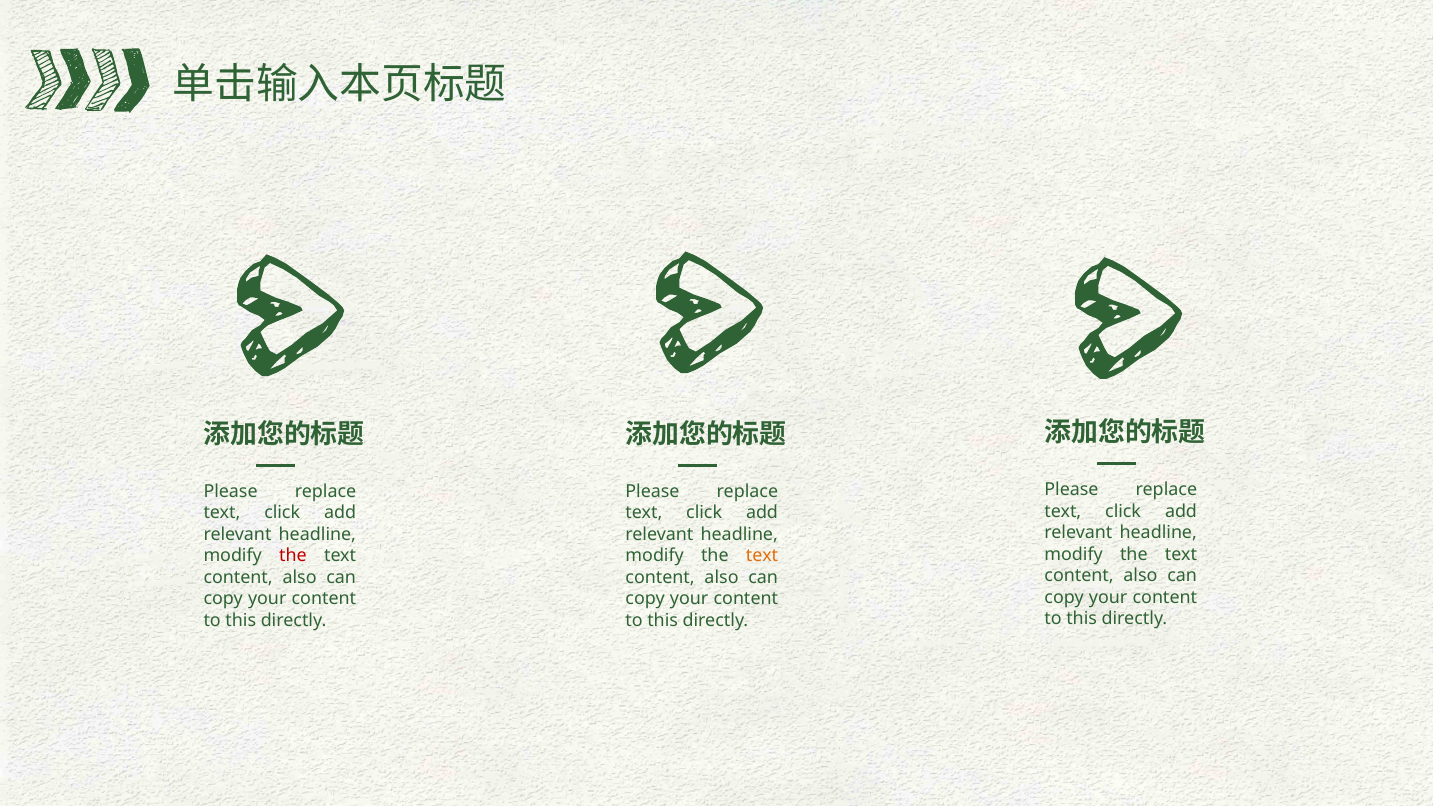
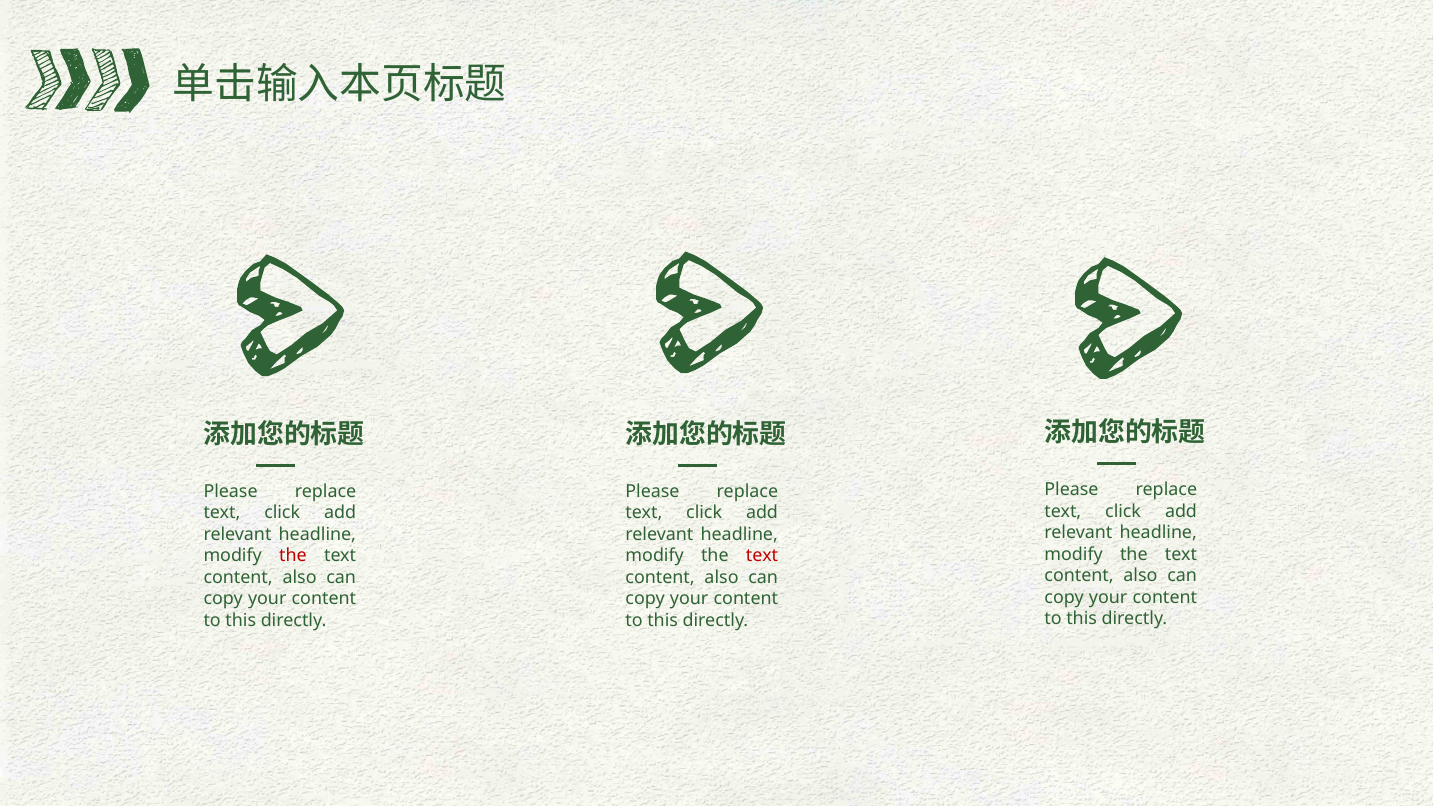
text colour: orange -> red (762, 556)
